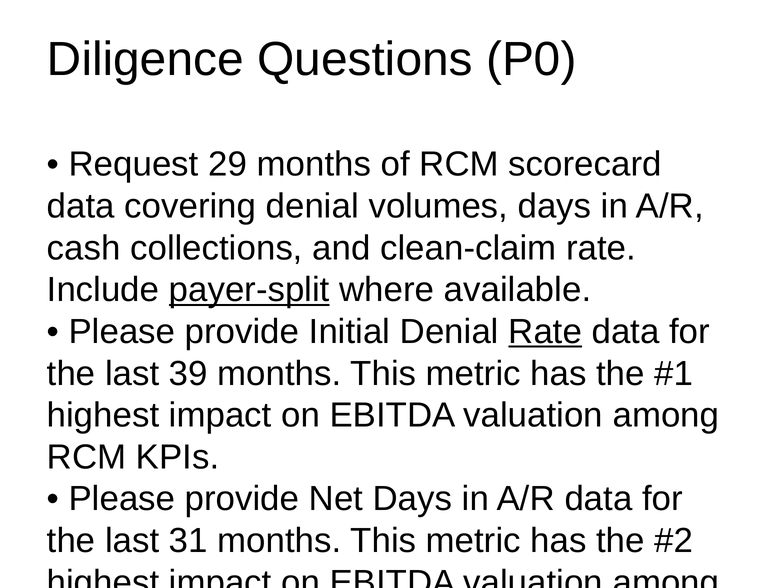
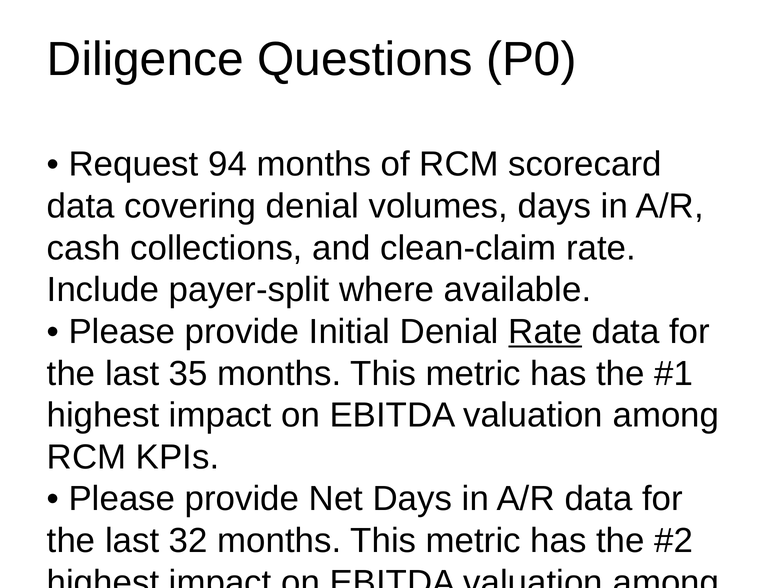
29: 29 -> 94 (228, 164)
payer-split underline: present -> none (249, 290)
39: 39 -> 35 (188, 374)
31: 31 -> 32 (188, 541)
